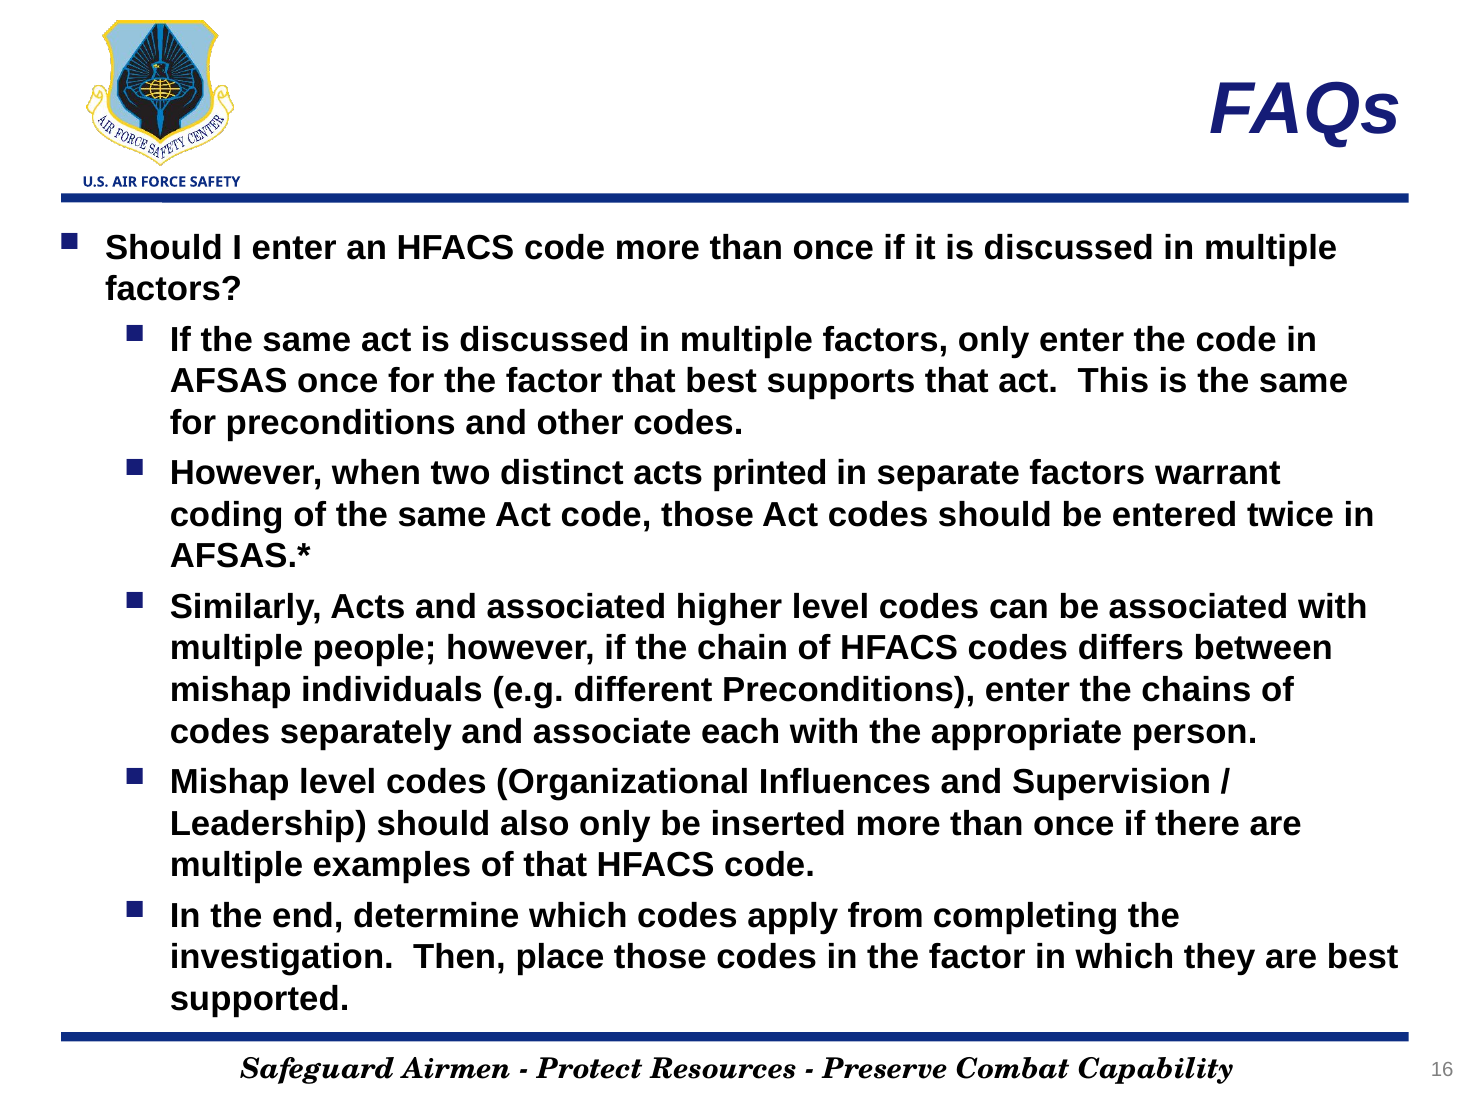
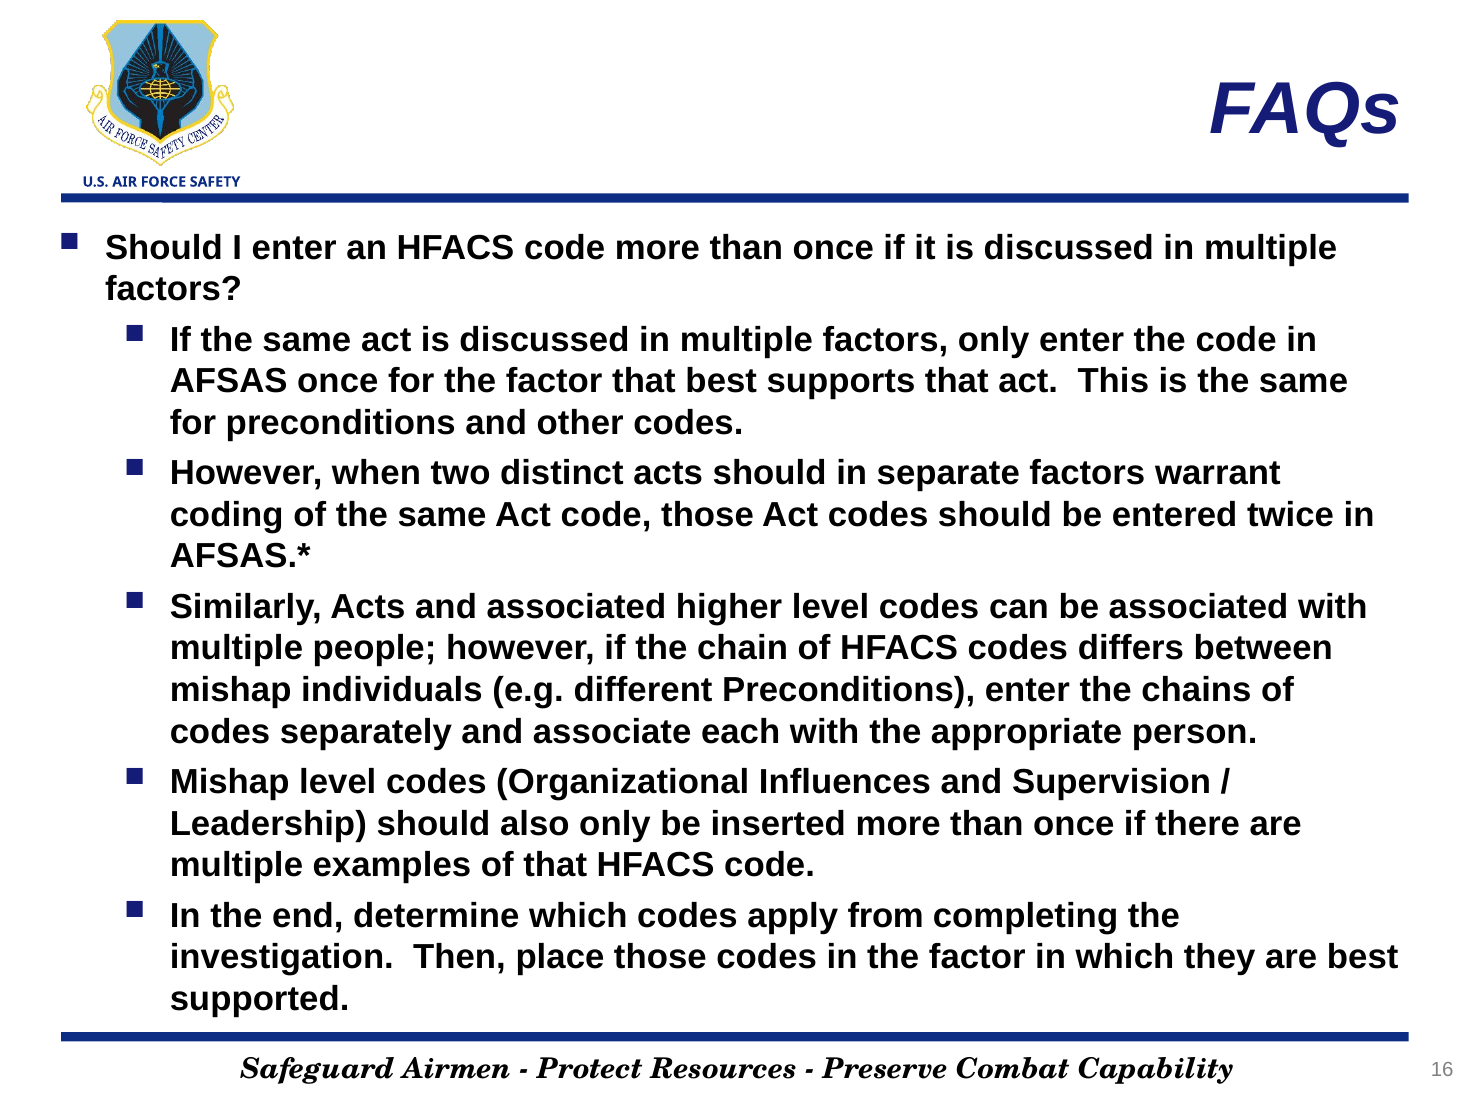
acts printed: printed -> should (770, 473)
